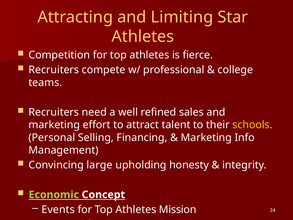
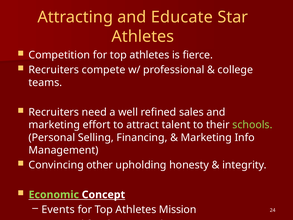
Limiting: Limiting -> Educate (182, 17)
schools colour: yellow -> light green (252, 125)
large: large -> other (100, 165)
